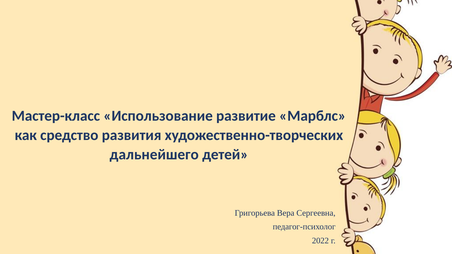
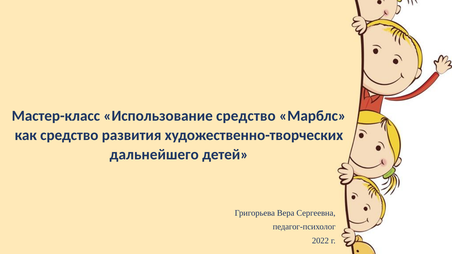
Использование развитие: развитие -> средство (246, 116)
